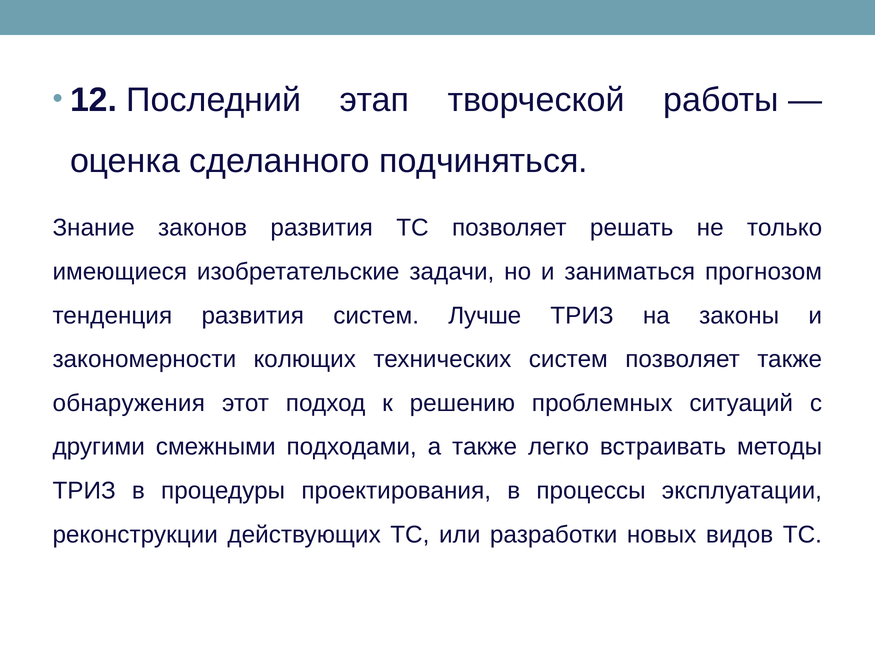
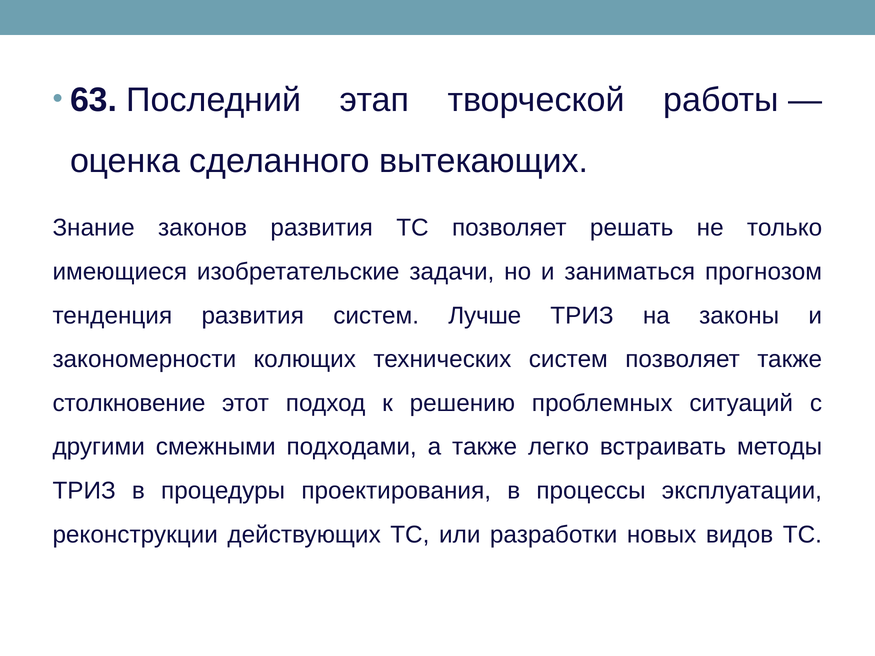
12: 12 -> 63 (94, 100)
подчиняться: подчиняться -> вытекающих (484, 161)
обнаружения: обнаружения -> столкновение (129, 403)
